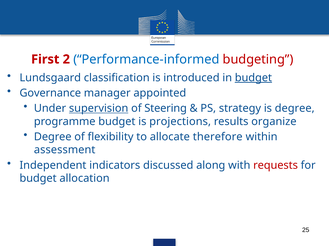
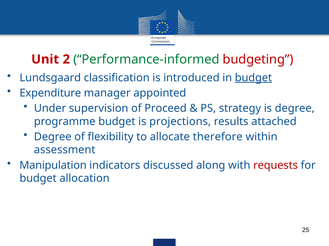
First: First -> Unit (45, 59)
Performance-informed colour: blue -> green (146, 59)
Governance: Governance -> Expenditure (50, 93)
supervision underline: present -> none (99, 109)
Steering: Steering -> Proceed (166, 109)
organize: organize -> attached (274, 122)
Independent: Independent -> Manipulation (53, 166)
